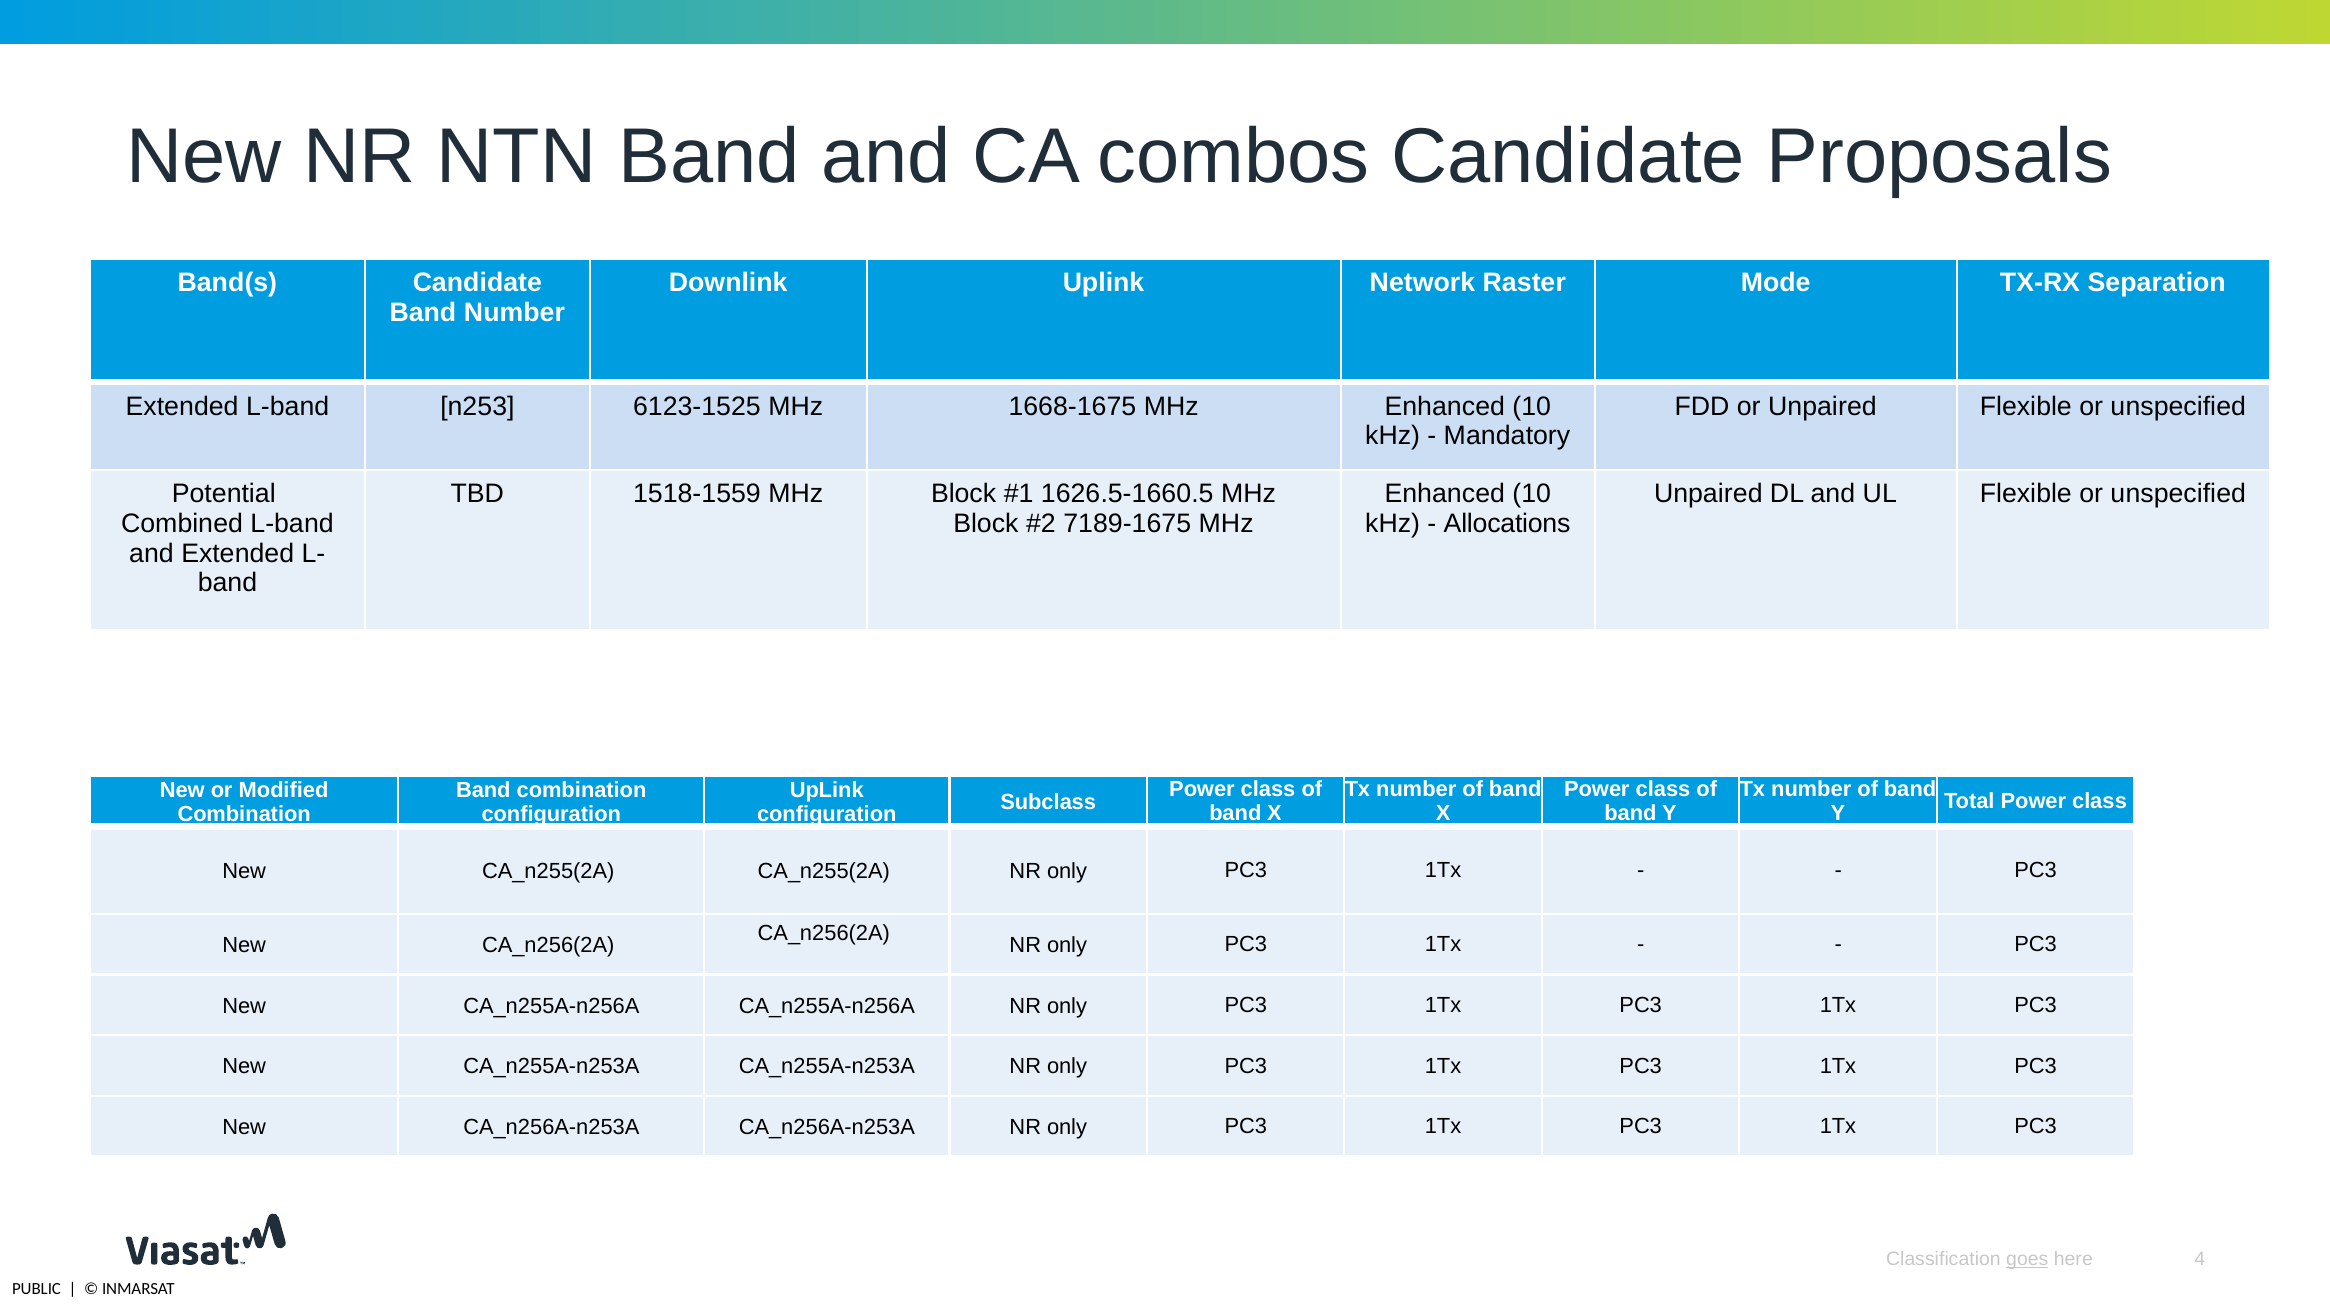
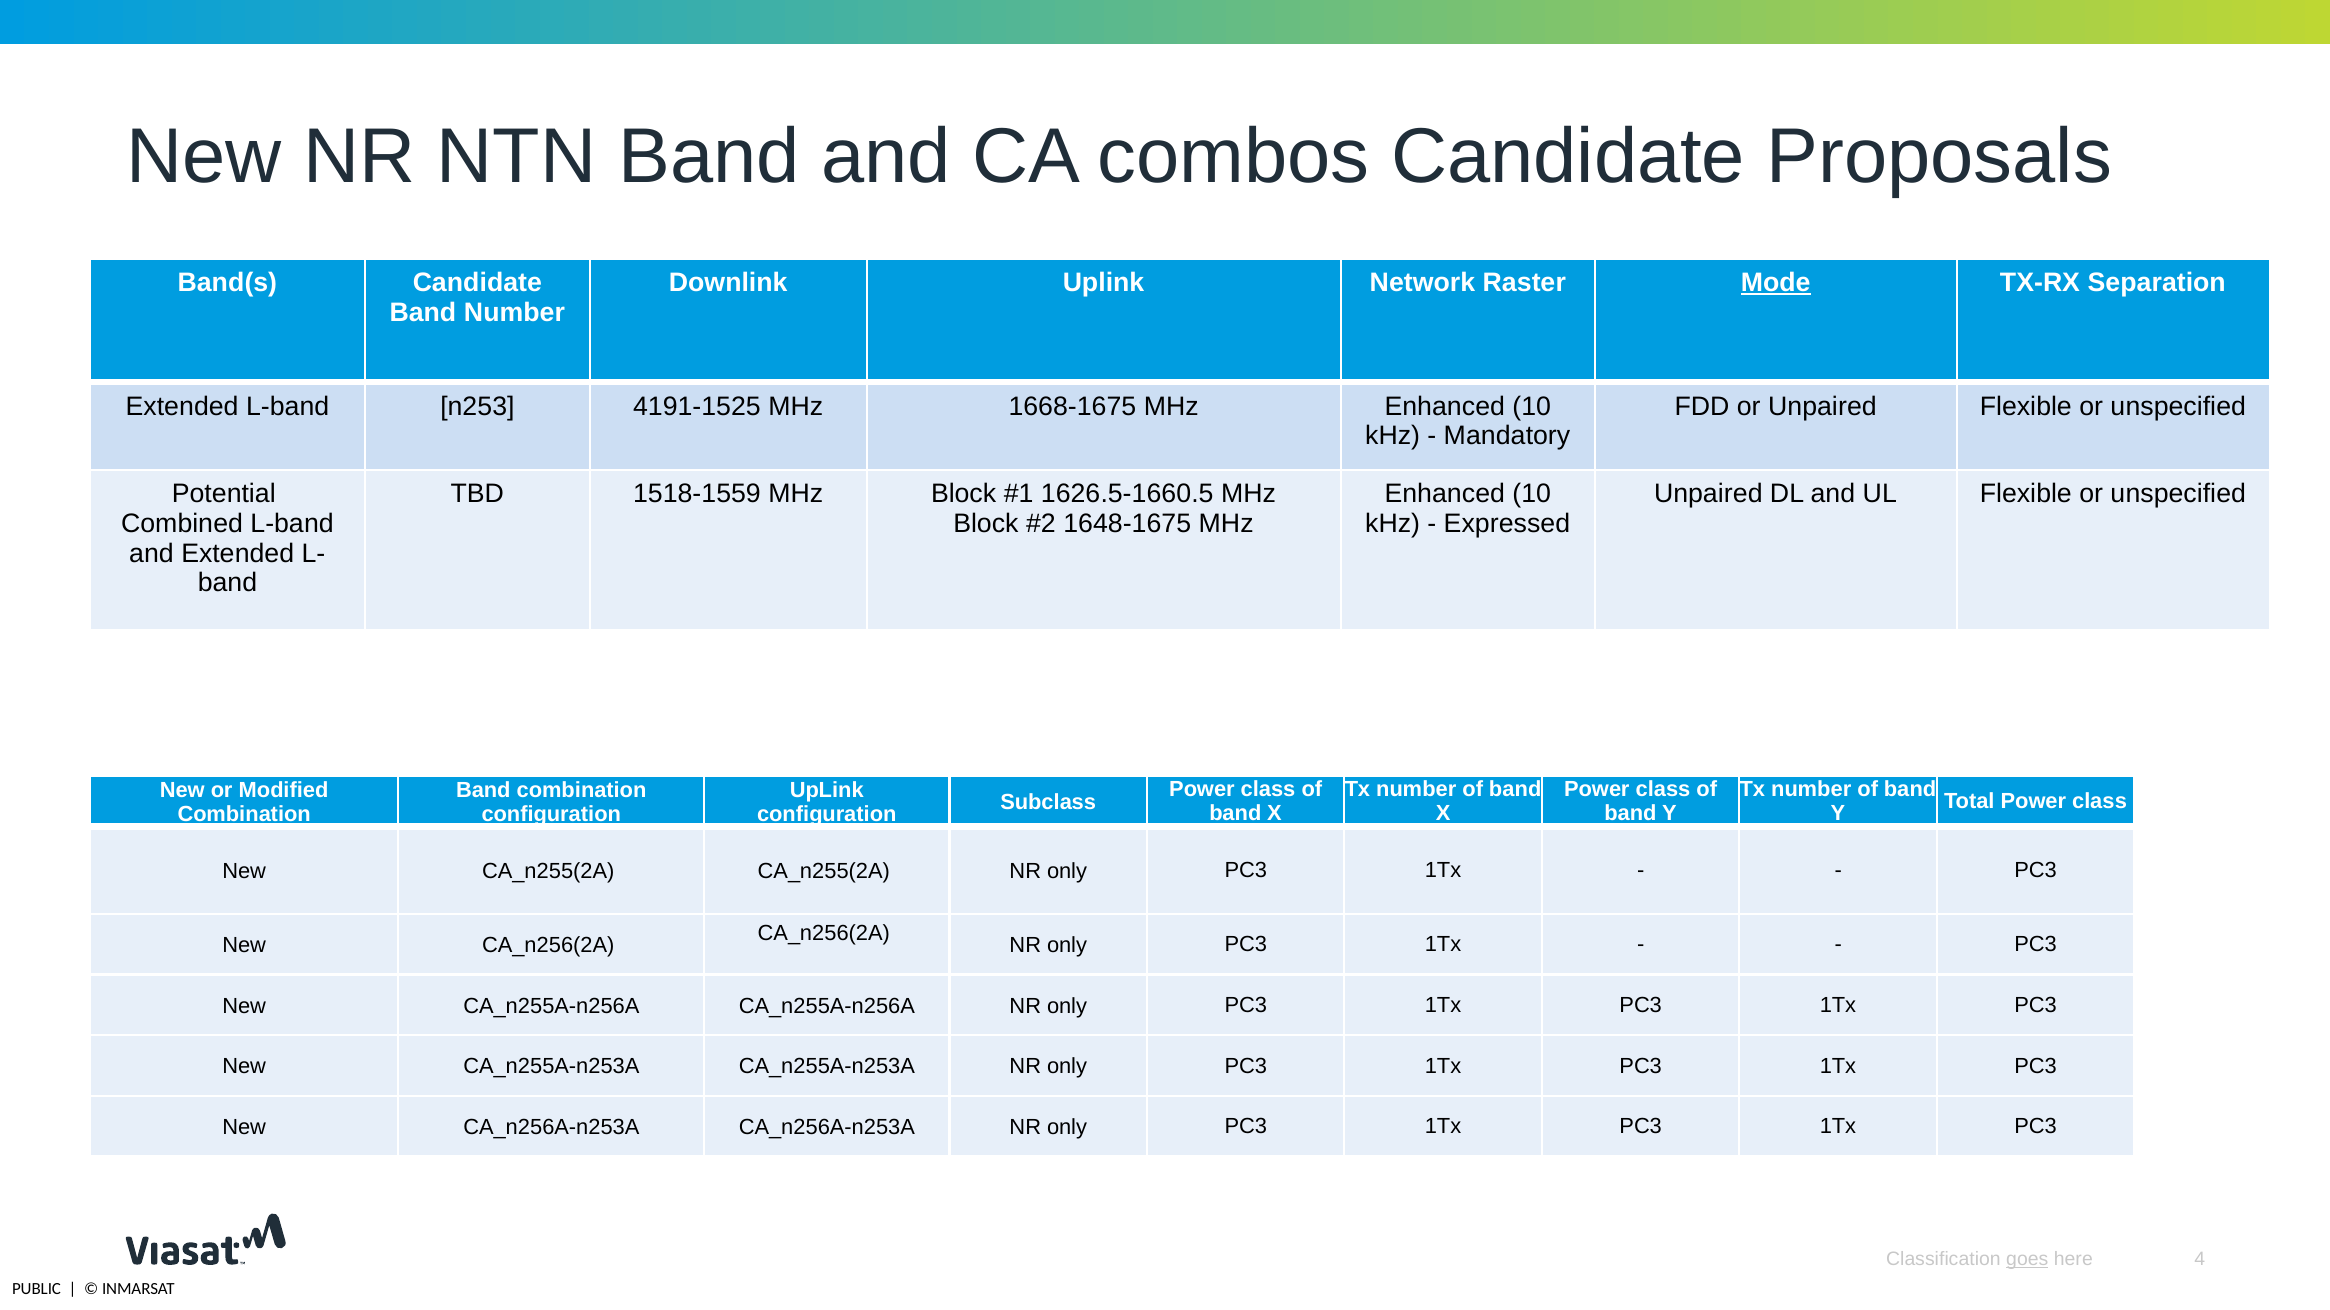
Mode underline: none -> present (1776, 283)
6123-1525: 6123-1525 -> 4191-1525 (697, 407)
7189-1675: 7189-1675 -> 1648-1675 (1127, 524)
Allocations: Allocations -> Expressed (1507, 524)
